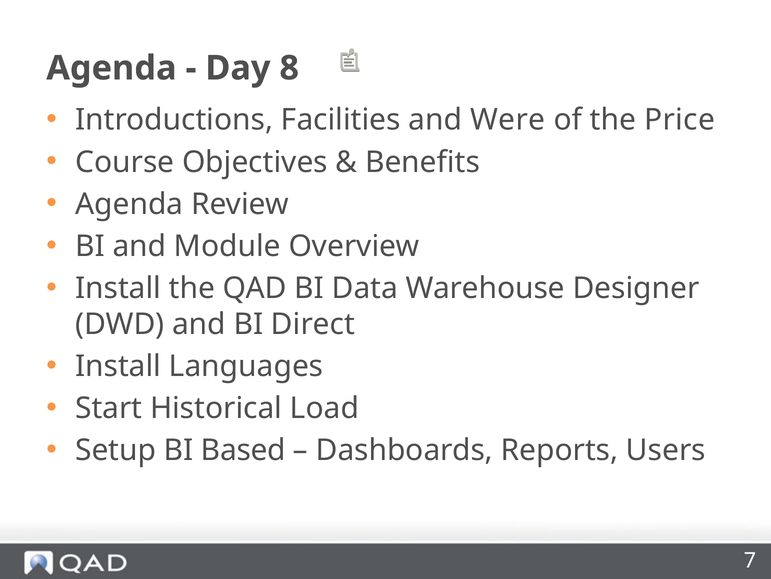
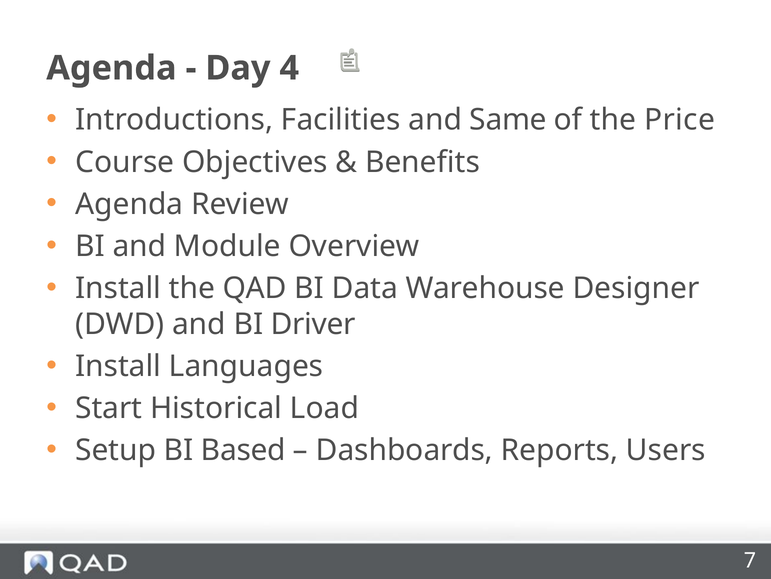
8: 8 -> 4 (289, 68)
Were: Were -> Same (508, 120)
Direct: Direct -> Driver (313, 324)
